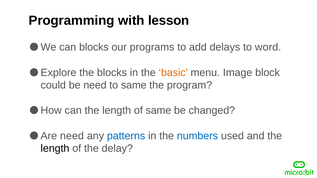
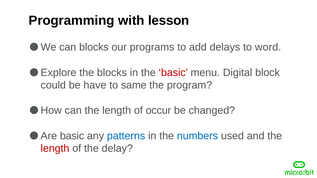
basic colour: orange -> red (173, 73)
Image: Image -> Digital (238, 73)
be need: need -> have (95, 85)
of same: same -> occur (158, 111)
Are need: need -> basic (72, 136)
length colour: black -> red (55, 149)
